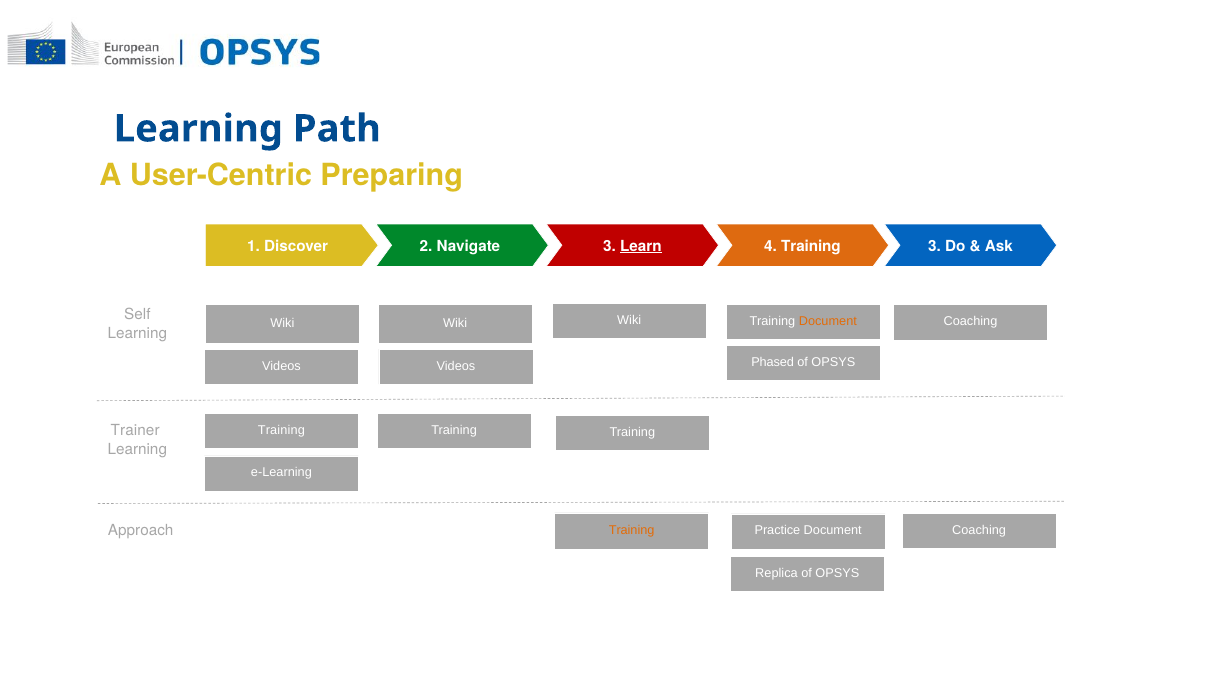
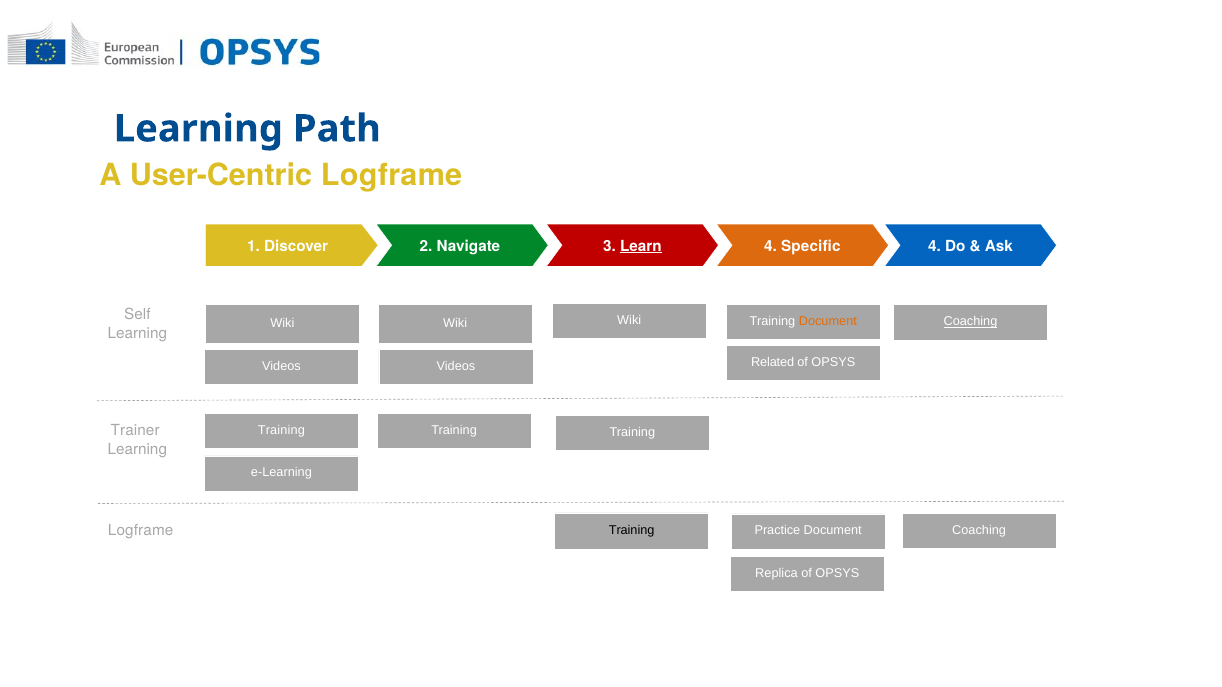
User-Centric Preparing: Preparing -> Logframe (392, 176)
4 Training: Training -> Specific (811, 246)
Navigate 3: 3 -> 4 (934, 246)
Coaching underline: none -> present (970, 322)
Phased: Phased -> Related (773, 363)
Approach: Approach -> Logframe (141, 531)
Training colour: orange -> black (632, 530)
